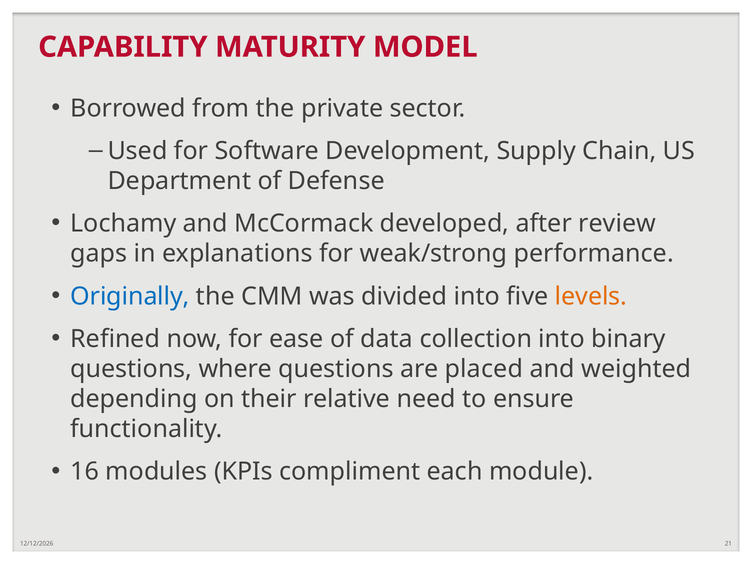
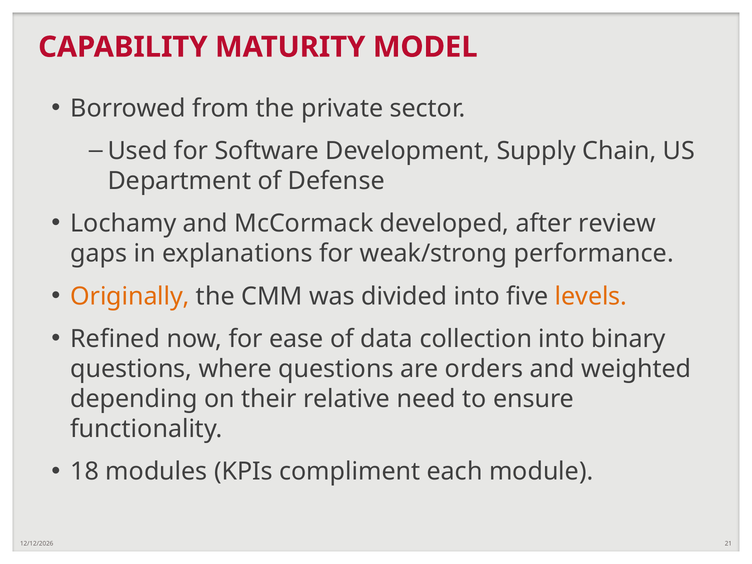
Originally colour: blue -> orange (130, 296)
placed: placed -> orders (484, 369)
16: 16 -> 18 (85, 472)
